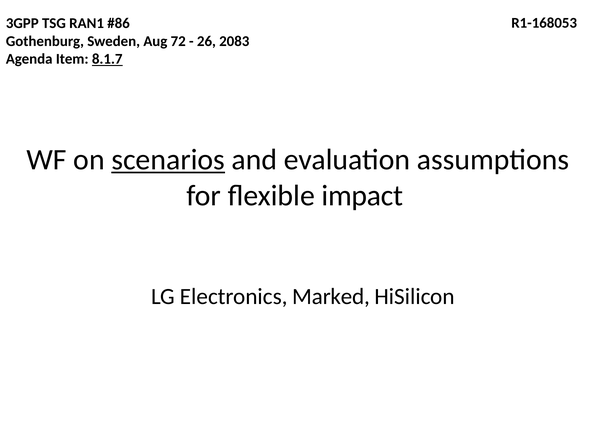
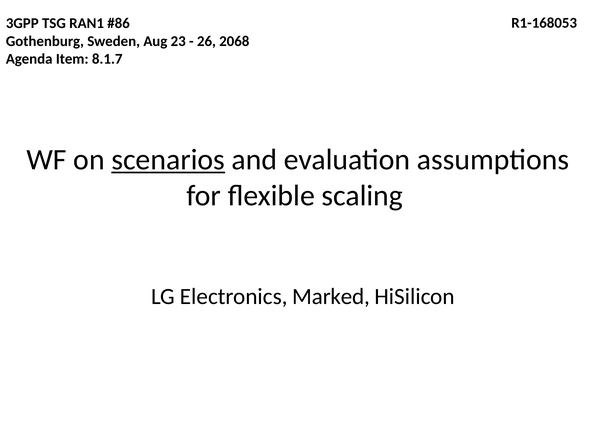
72: 72 -> 23 (178, 41)
2083: 2083 -> 2068 (234, 41)
8.1.7 underline: present -> none (107, 59)
impact: impact -> scaling (362, 196)
